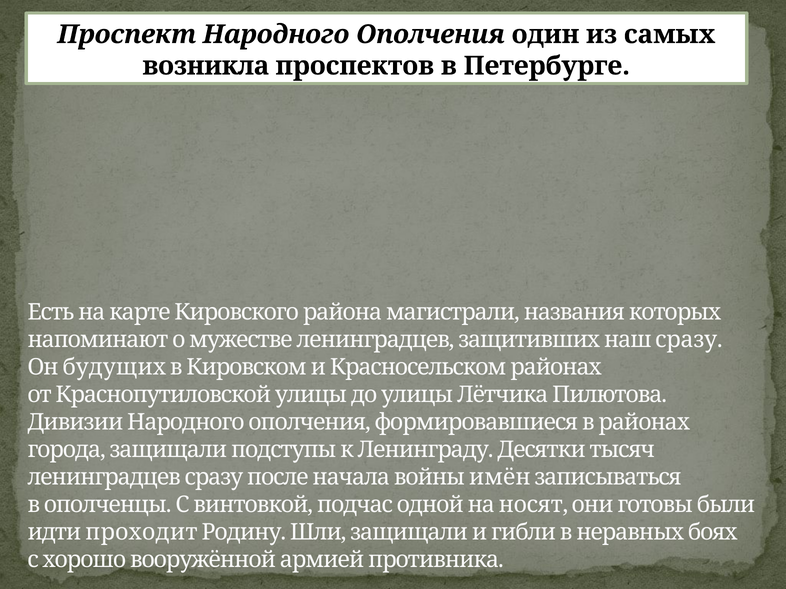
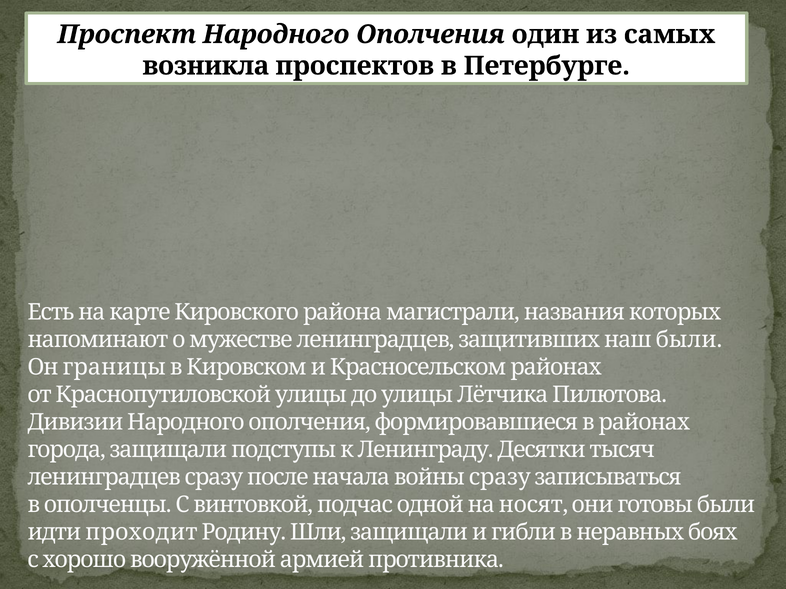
наш сразу: сразу -> были (689, 340)
будущих: будущих -> границы (114, 368)
войны имён: имён -> сразу (500, 478)
